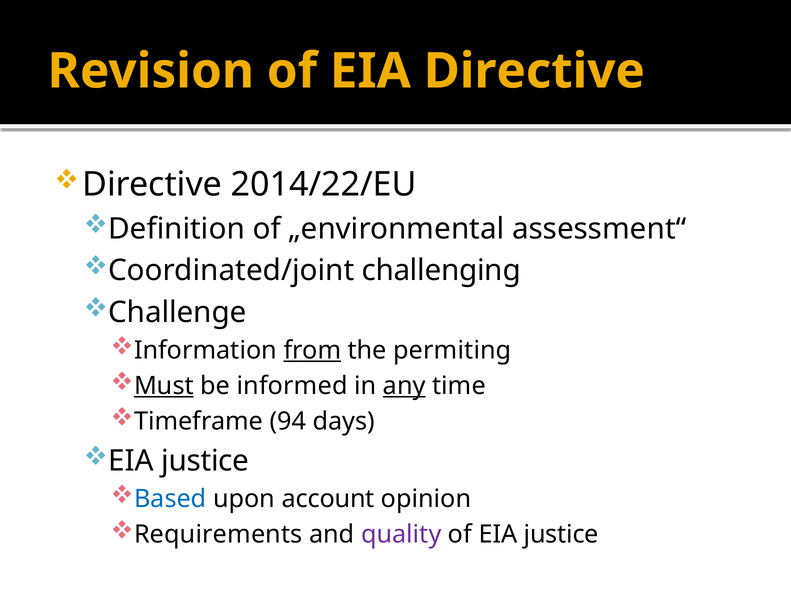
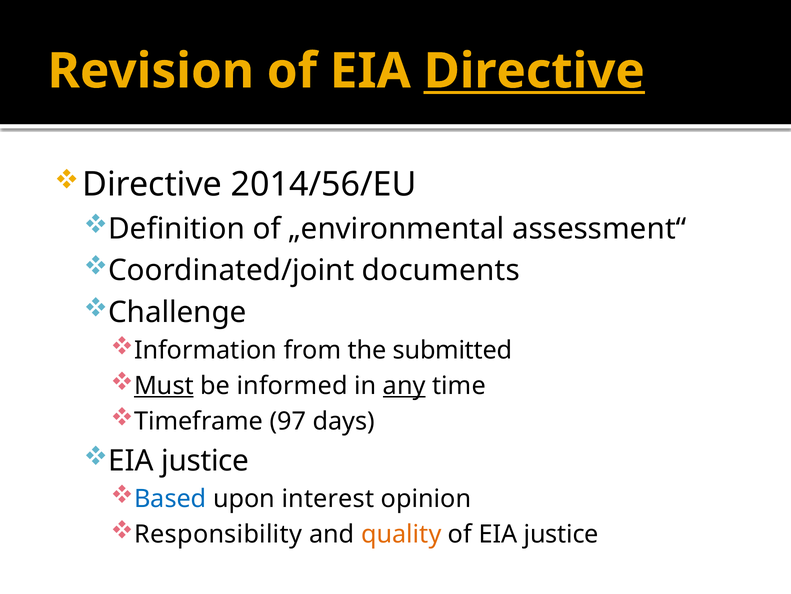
Directive underline: none -> present (534, 71)
2014/22/EU: 2014/22/EU -> 2014/56/EU (324, 184)
challenging: challenging -> documents (441, 270)
from underline: present -> none (312, 350)
permiting: permiting -> submitted (453, 350)
94: 94 -> 97 (288, 421)
account: account -> interest (328, 498)
Requirements: Requirements -> Responsibility (218, 534)
quality colour: purple -> orange (401, 534)
